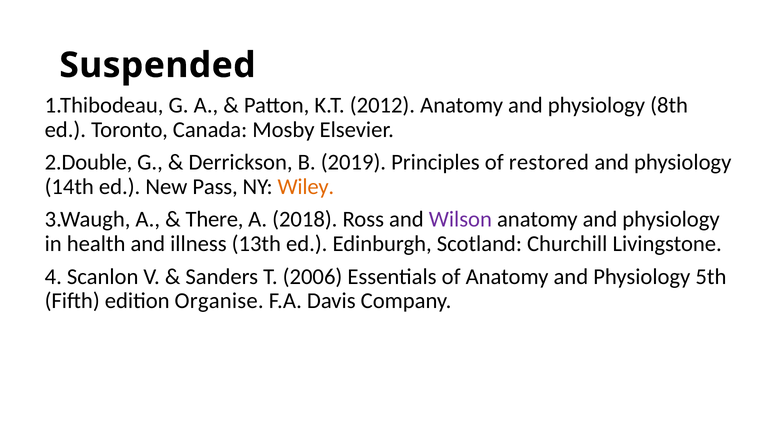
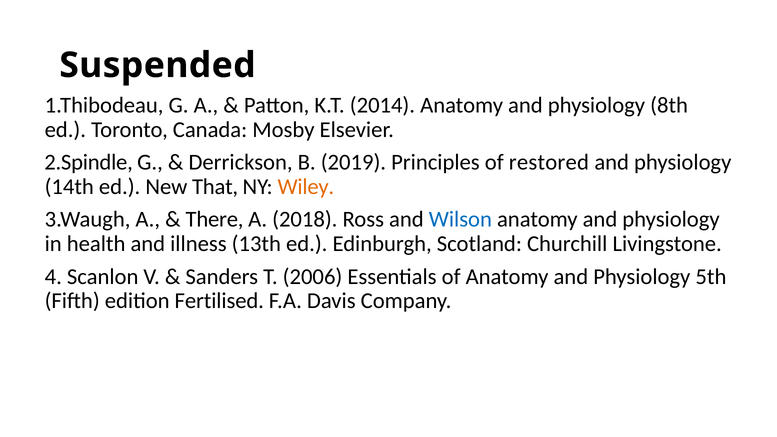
2012: 2012 -> 2014 (382, 105)
2.Double: 2.Double -> 2.Spindle (89, 162)
Pass: Pass -> That (215, 187)
Wilson colour: purple -> blue (460, 220)
Organise: Organise -> Fertilised (219, 301)
